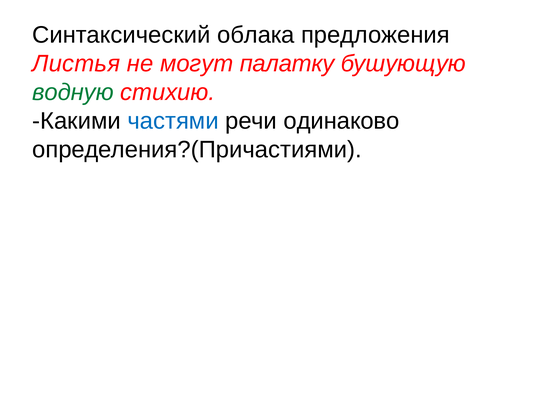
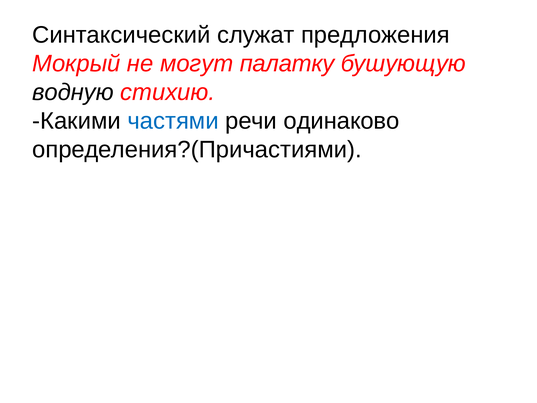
облака: облака -> служат (256, 35)
Листья: Листья -> Мокрый (76, 63)
водную colour: green -> black (73, 92)
